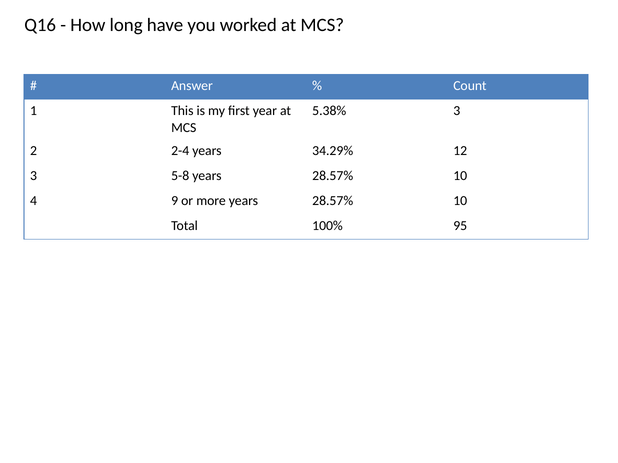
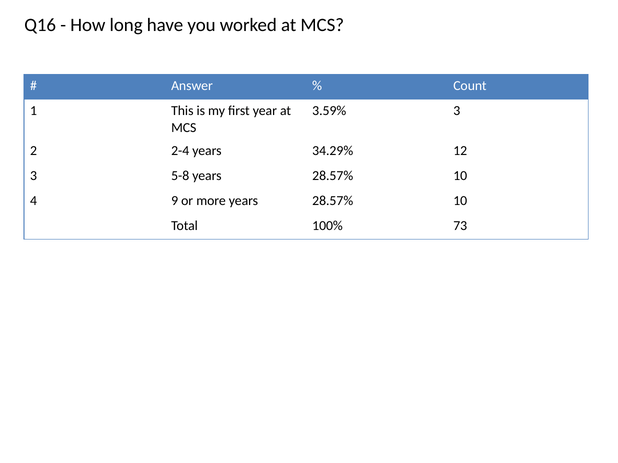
5.38%: 5.38% -> 3.59% (329, 111)
95: 95 -> 73 (460, 226)
